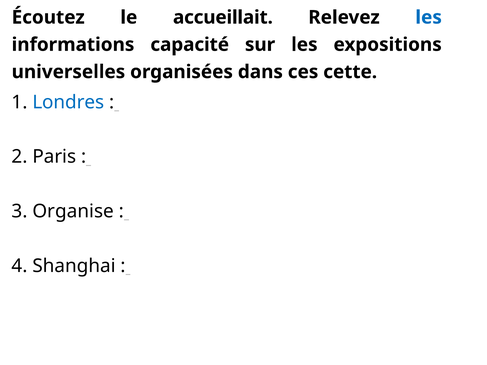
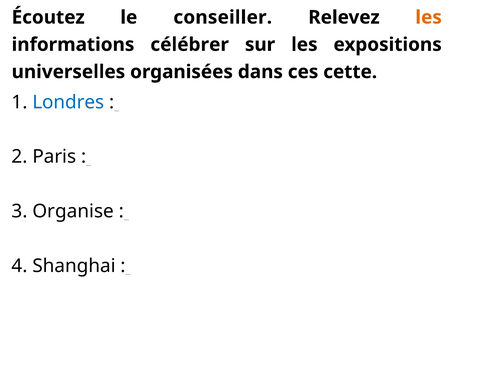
accueillait: accueillait -> conseiller (223, 17)
les colour: blue -> orange (429, 17)
capacité: capacité -> célébrer (190, 45)
